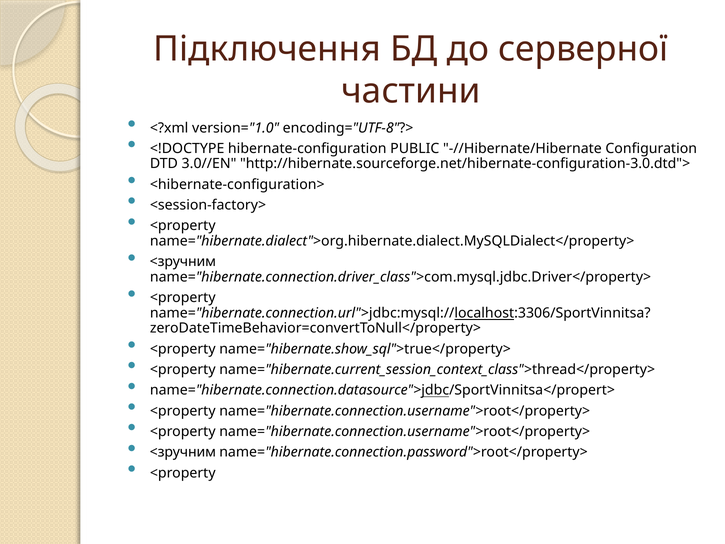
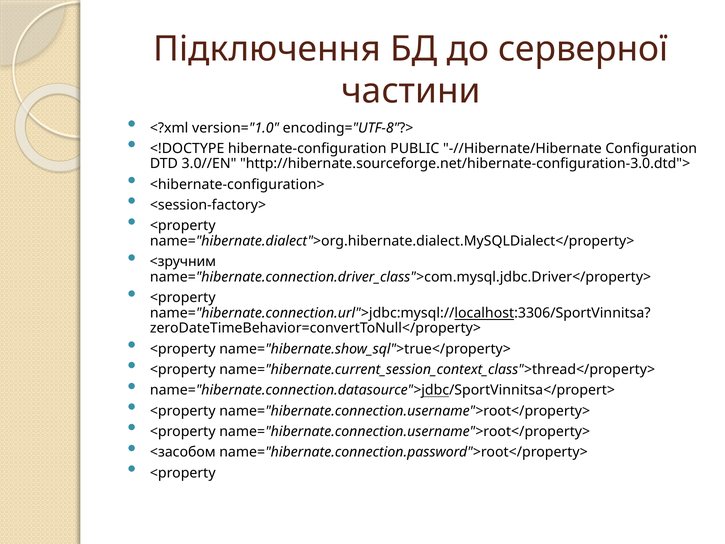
<зручним: <зручним -> <засобом (183, 452)
